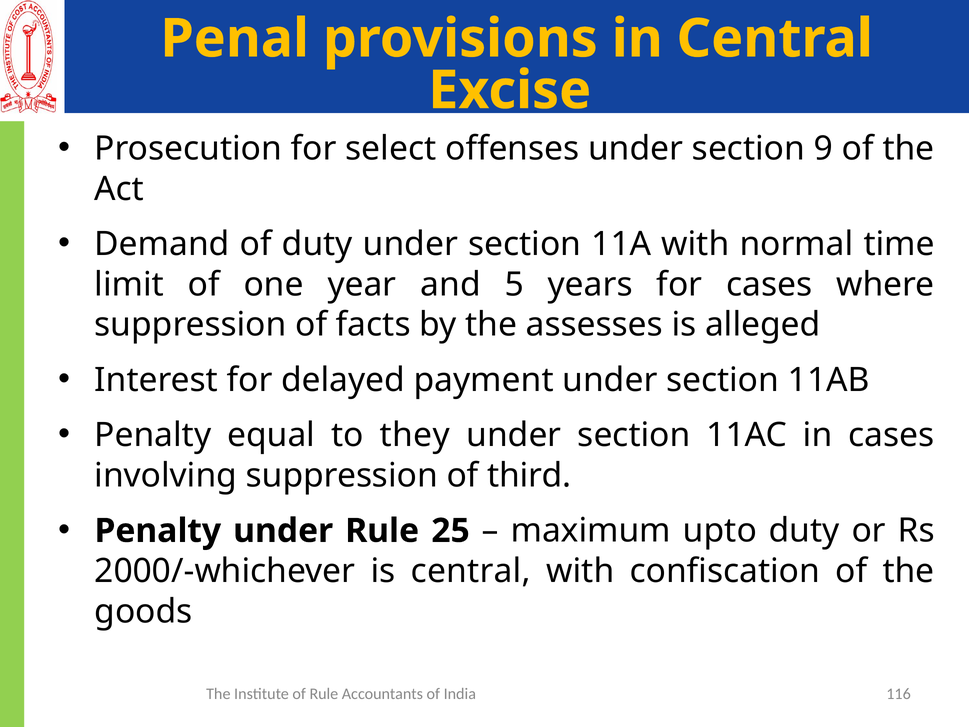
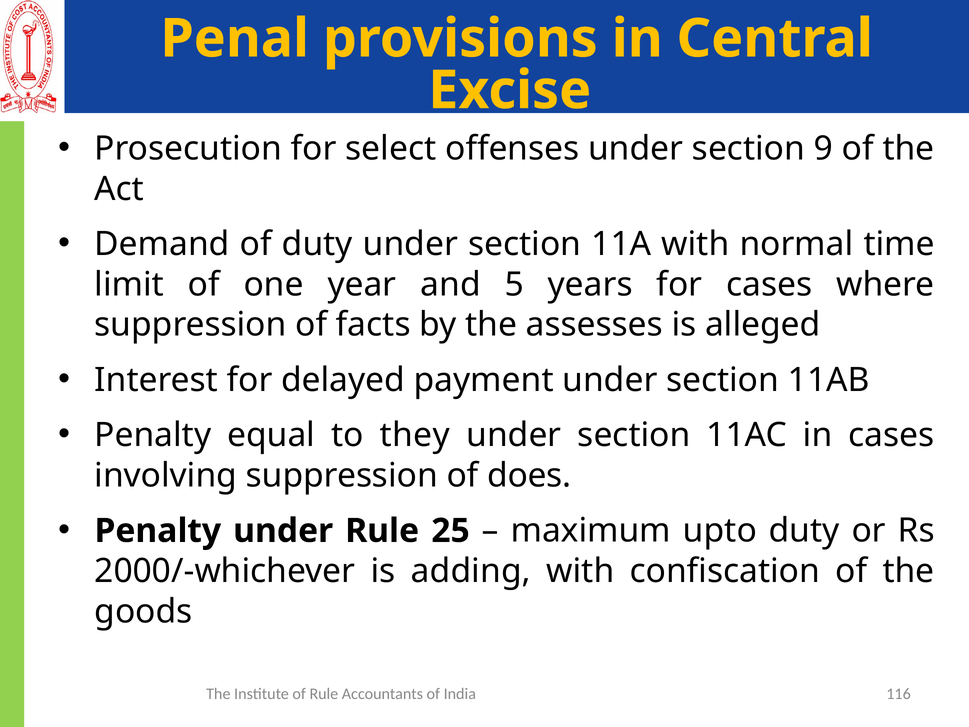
third: third -> does (529, 475)
is central: central -> adding (471, 571)
